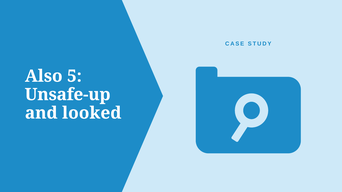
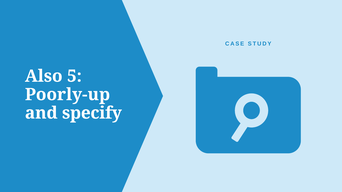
Unsafe-up: Unsafe-up -> Poorly-up (67, 95)
looked: looked -> specify (92, 113)
